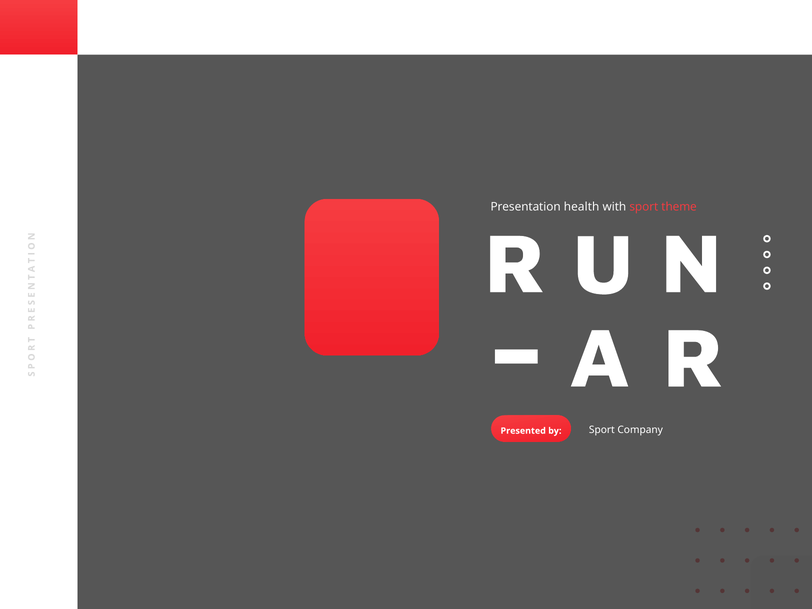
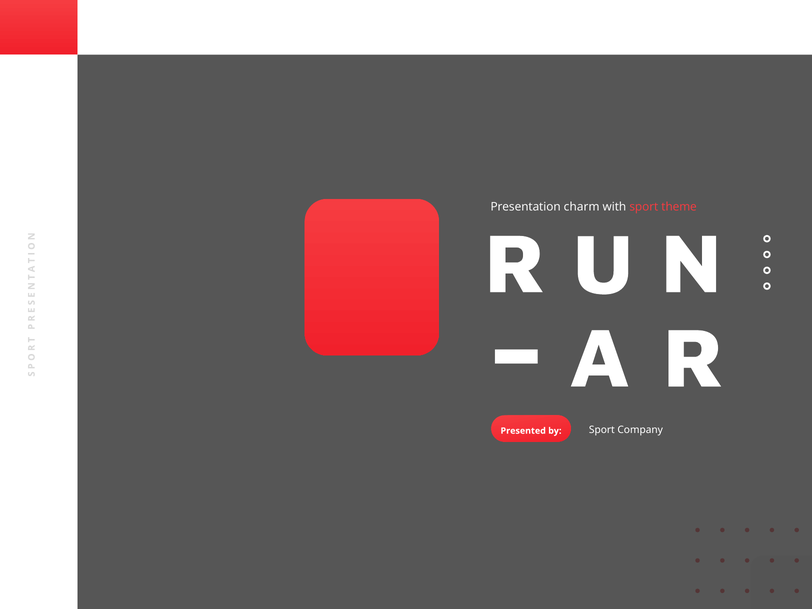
health: health -> charm (582, 207)
